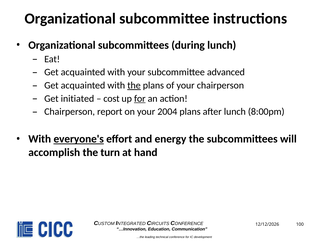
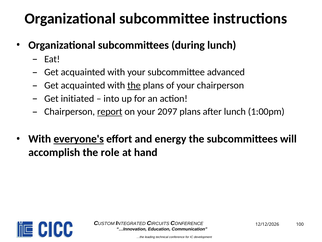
cost: cost -> into (111, 98)
for underline: present -> none (140, 98)
report underline: none -> present (110, 111)
2004: 2004 -> 2097 (167, 111)
8:00pm: 8:00pm -> 1:00pm (266, 111)
turn: turn -> role (110, 152)
